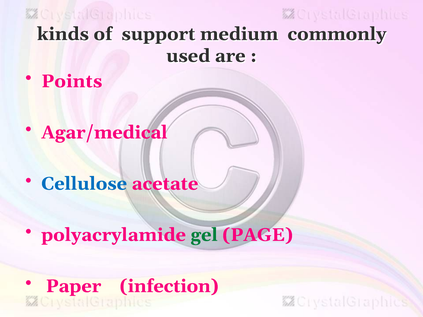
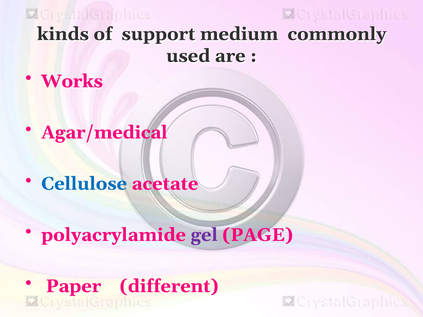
Points: Points -> Works (72, 81)
gel colour: green -> purple (204, 235)
infection: infection -> different (169, 286)
